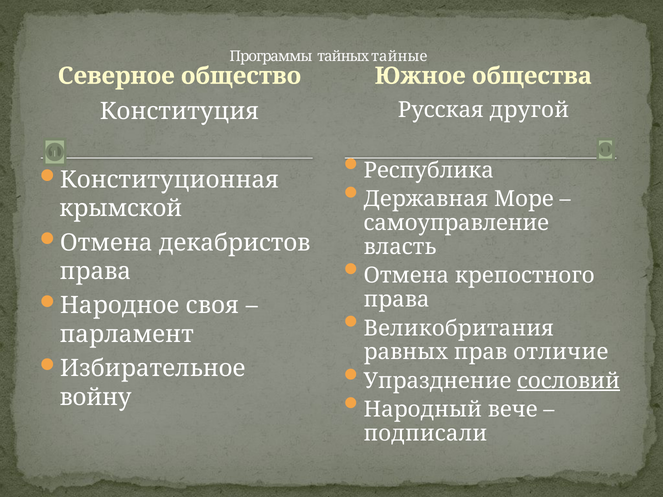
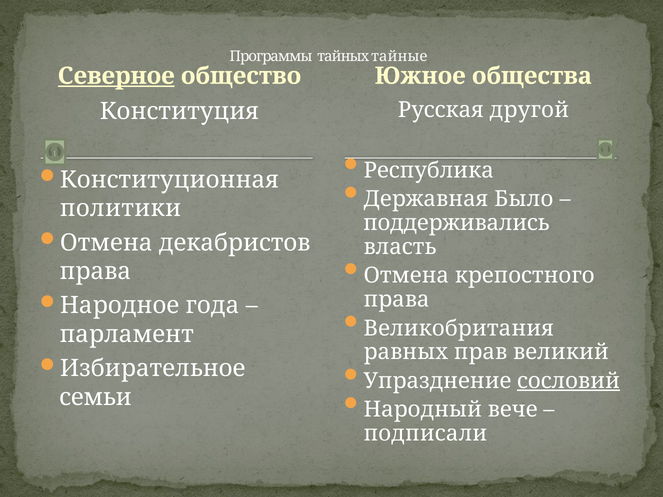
Северное underline: none -> present (116, 76)
Море: Море -> Было (524, 199)
крымской: крымской -> политики (121, 208)
самоуправление: самоуправление -> поддерживались (456, 223)
своя: своя -> года (212, 306)
отличие: отличие -> великий (561, 352)
войну: войну -> семьи (96, 397)
